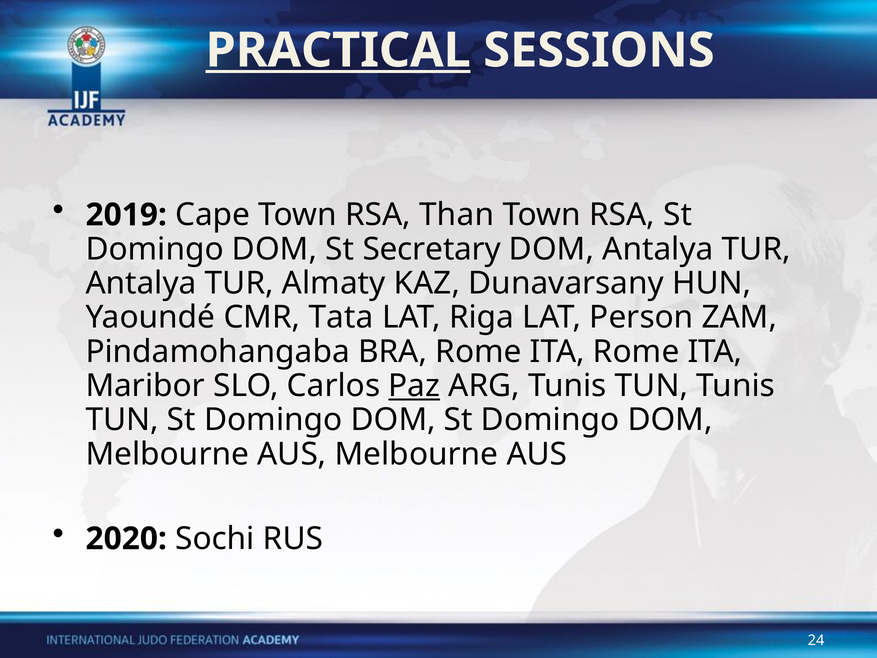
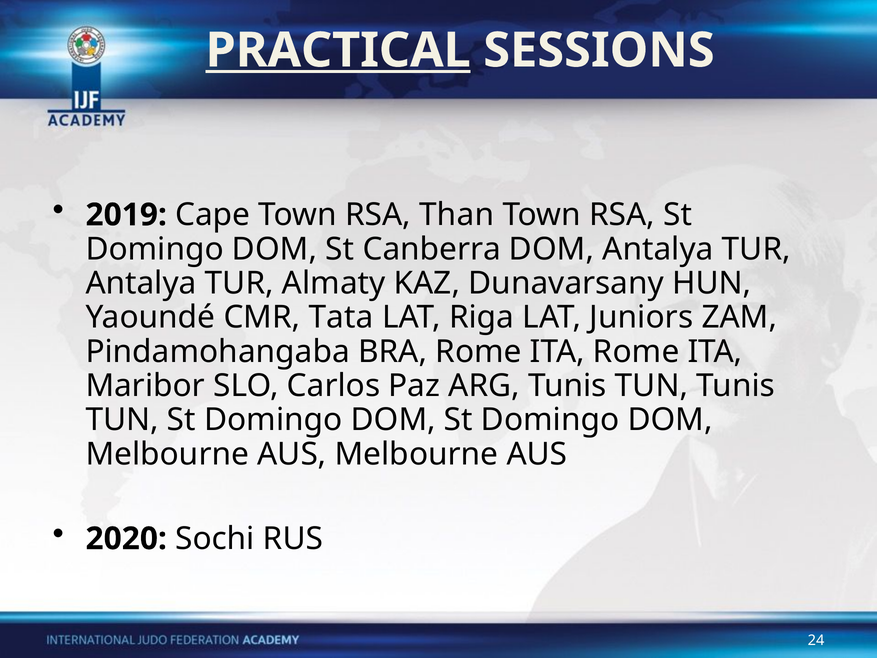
Secretary: Secretary -> Canberra (432, 249)
Person: Person -> Juniors (641, 317)
Paz underline: present -> none (414, 386)
